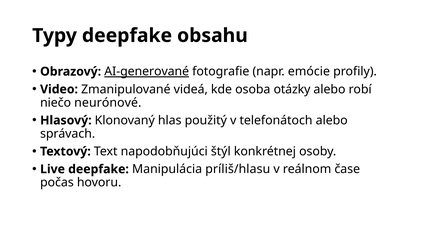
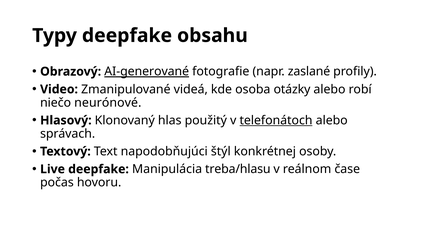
emócie: emócie -> zaslané (309, 71)
telefonátoch underline: none -> present (276, 120)
príliš/hlasu: príliš/hlasu -> treba/hlasu (238, 169)
